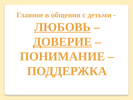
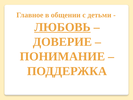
ДОВЕРИЕ underline: present -> none (62, 42)
